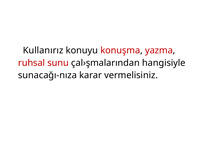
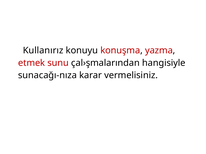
ruhsal: ruhsal -> etmek (32, 63)
